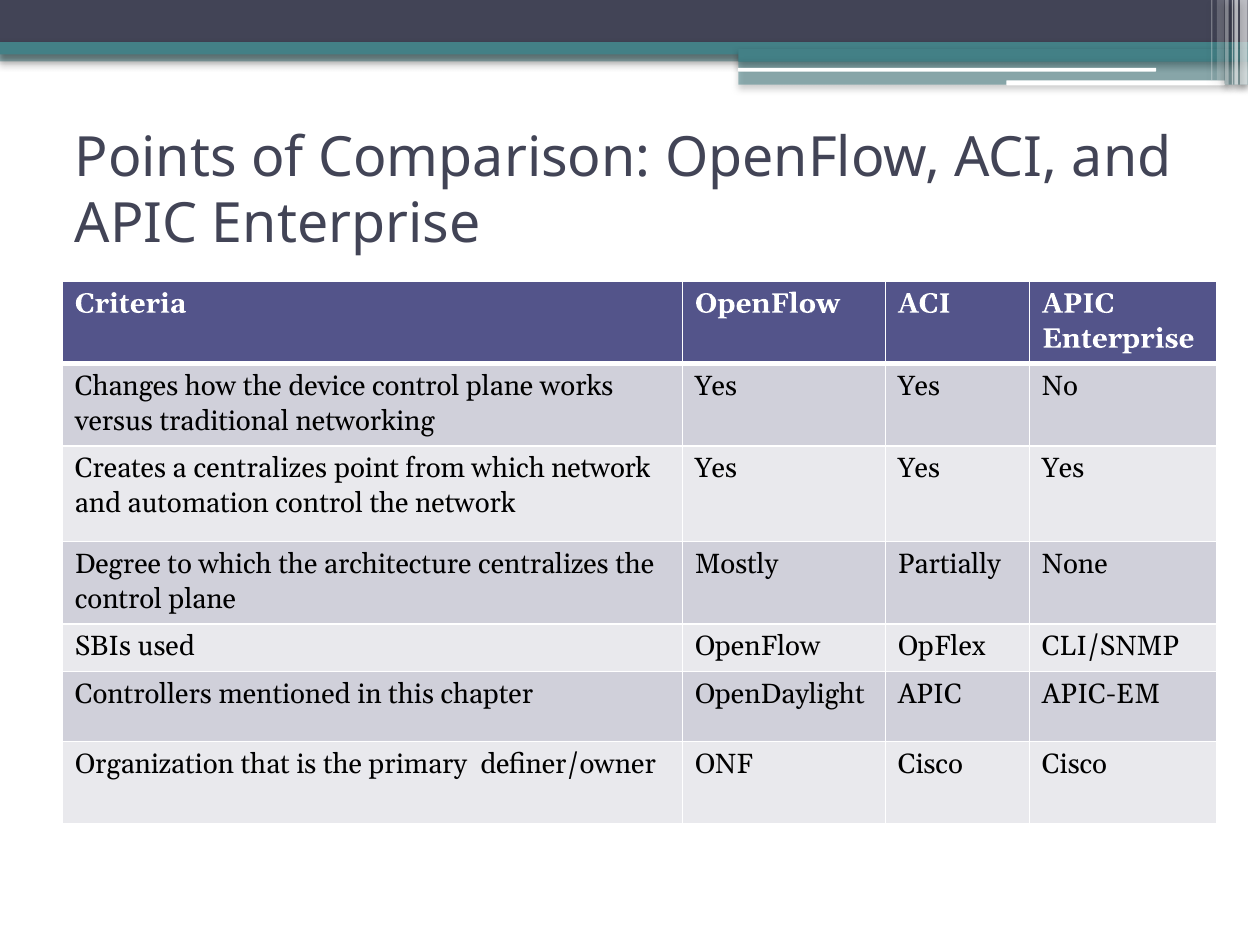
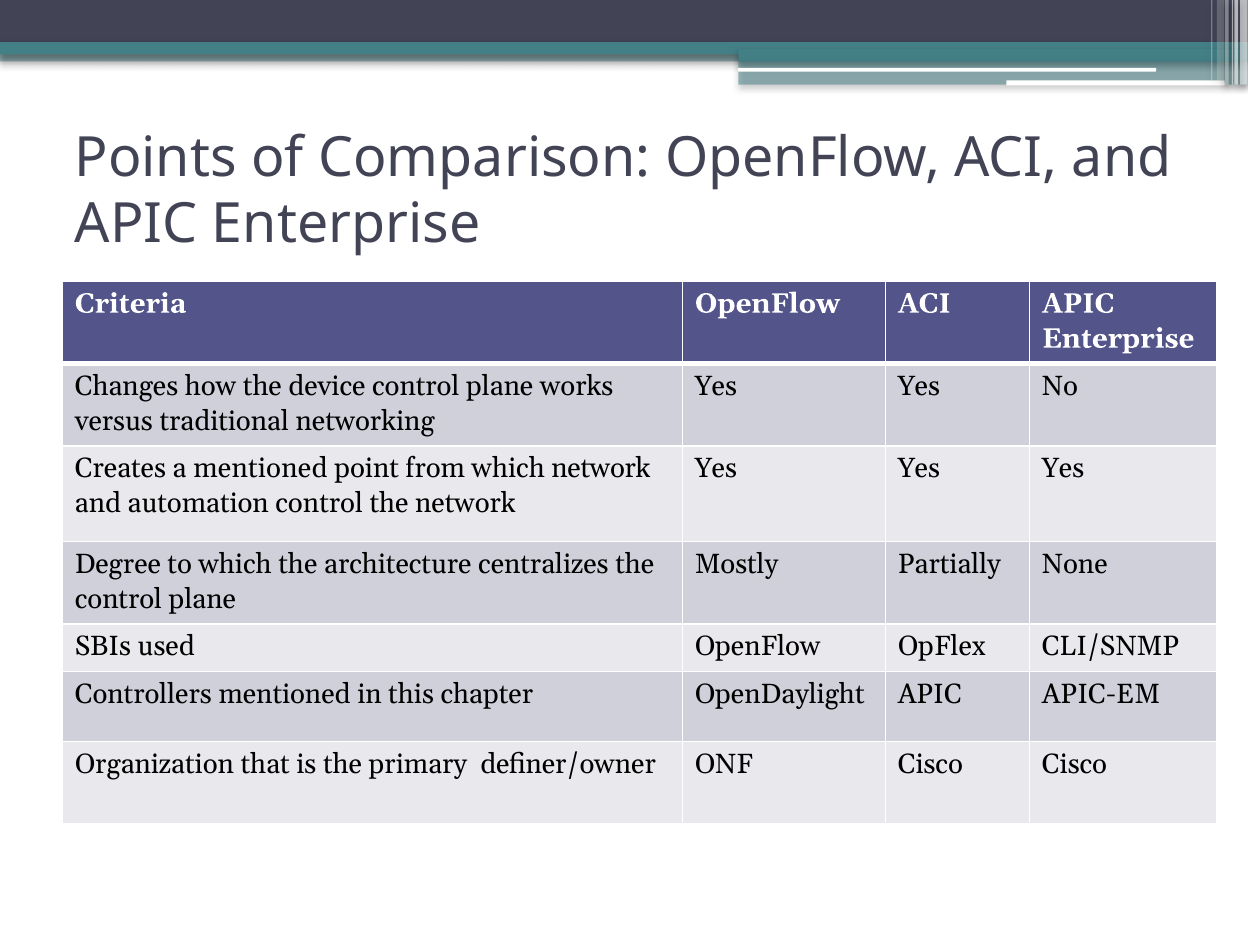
a centralizes: centralizes -> mentioned (260, 468)
